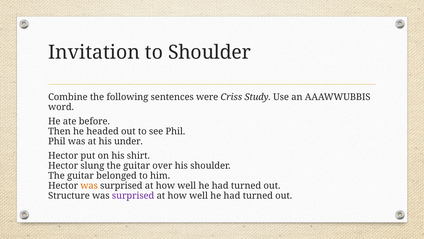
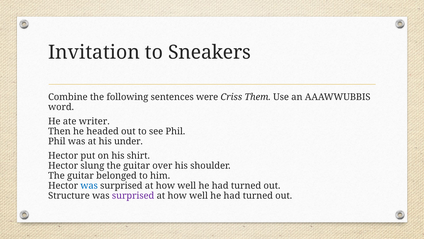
to Shoulder: Shoulder -> Sneakers (209, 52)
Study: Study -> Them (258, 97)
before: before -> writer (94, 121)
was colour: orange -> blue (89, 185)
